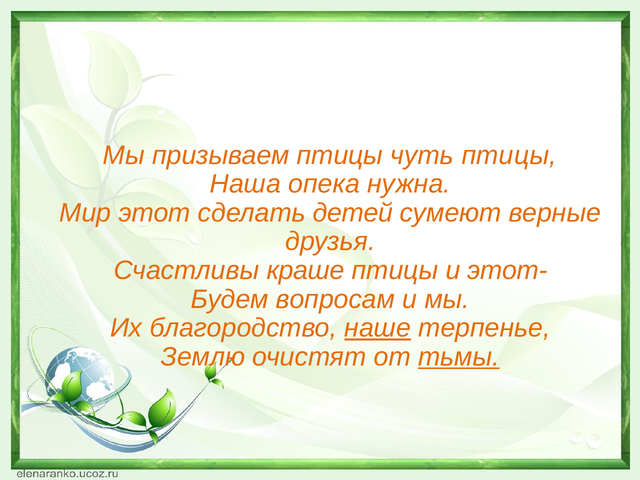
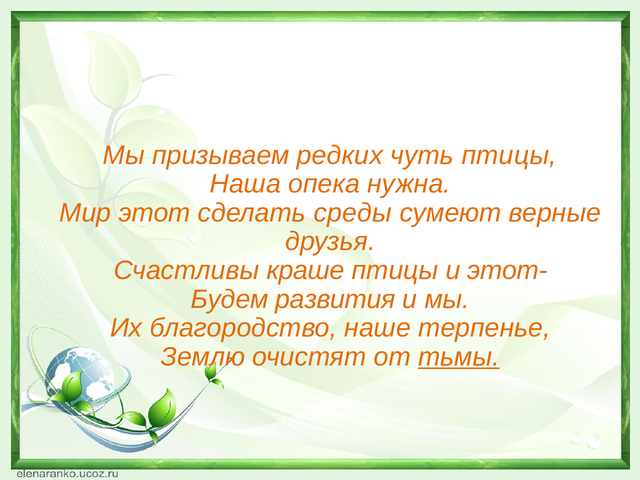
призываем птицы: птицы -> редких (340, 155)
детей: детей -> среды (353, 213)
вопросам: вопросам -> развития (335, 299)
наше underline: present -> none (378, 328)
